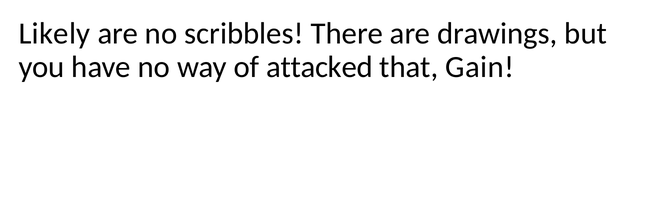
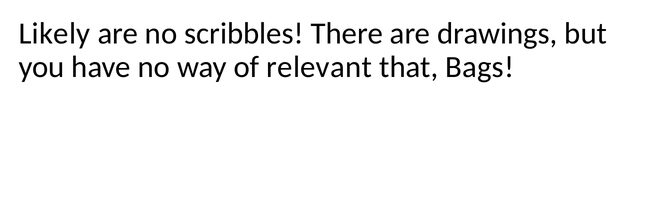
attacked: attacked -> relevant (319, 67)
Gain: Gain -> Bags (480, 67)
